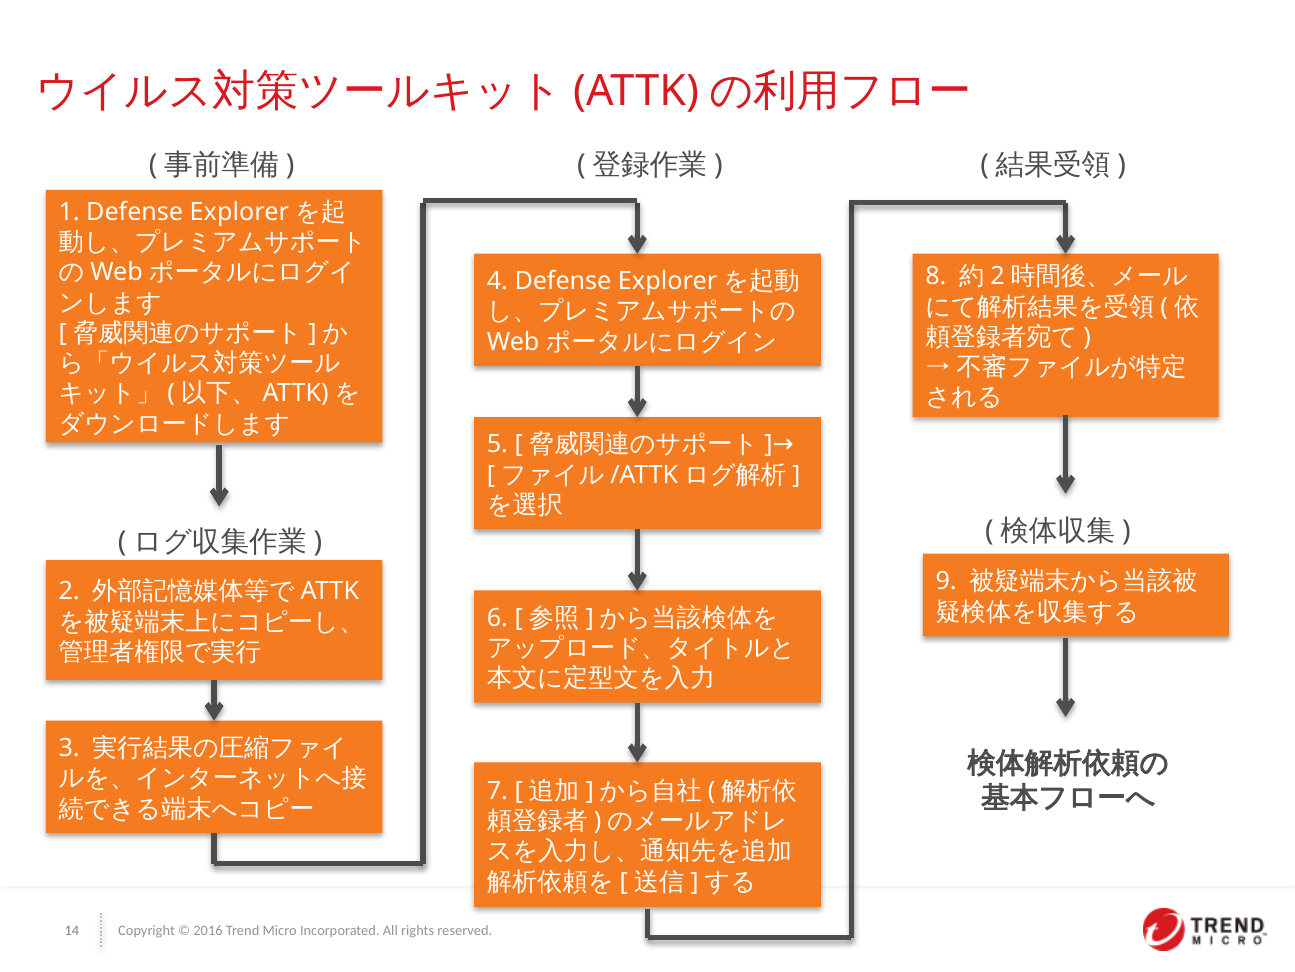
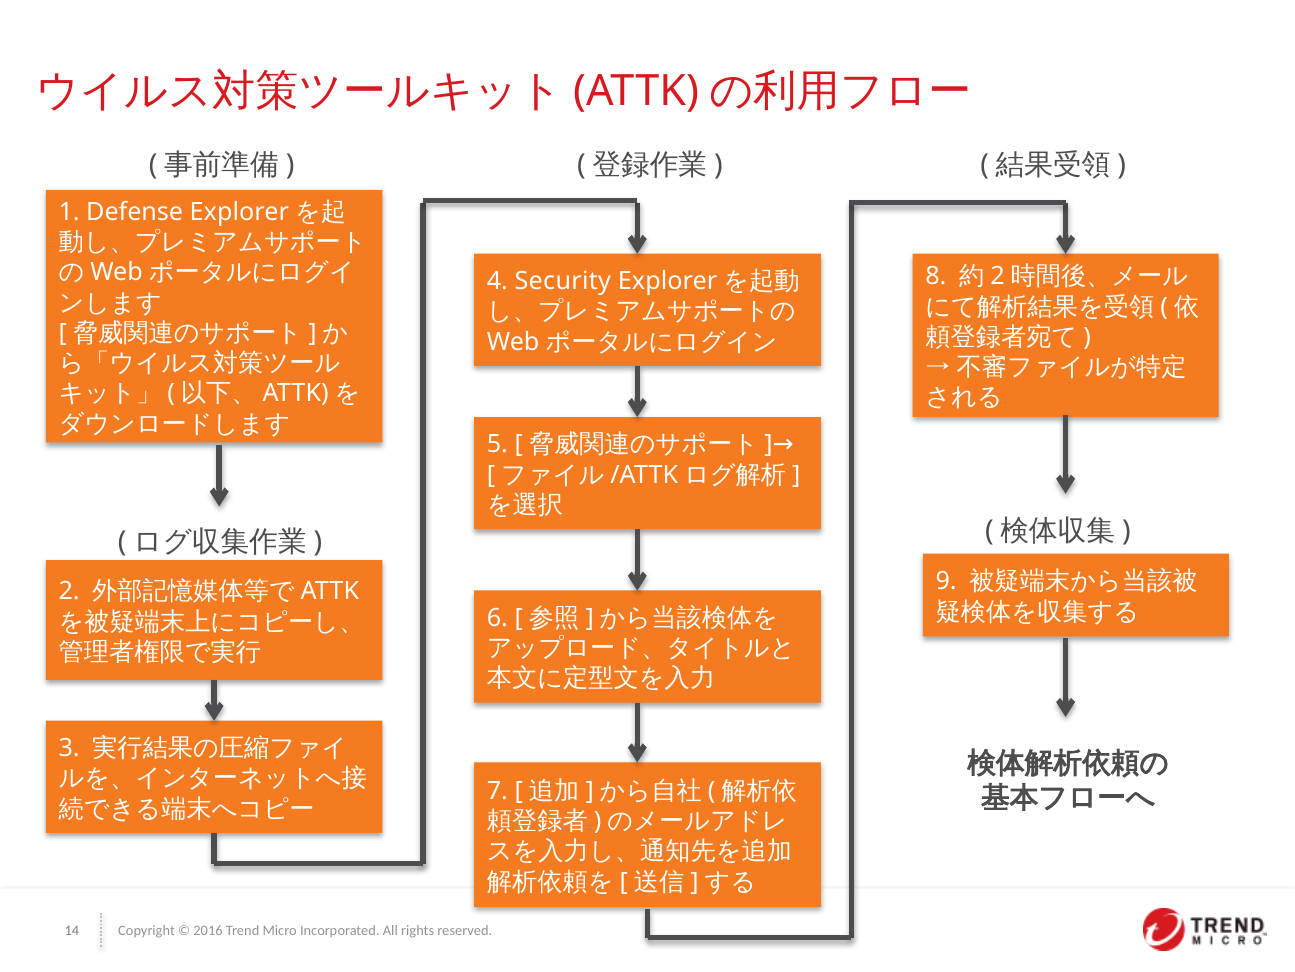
4 Defense: Defense -> Security (563, 281)
